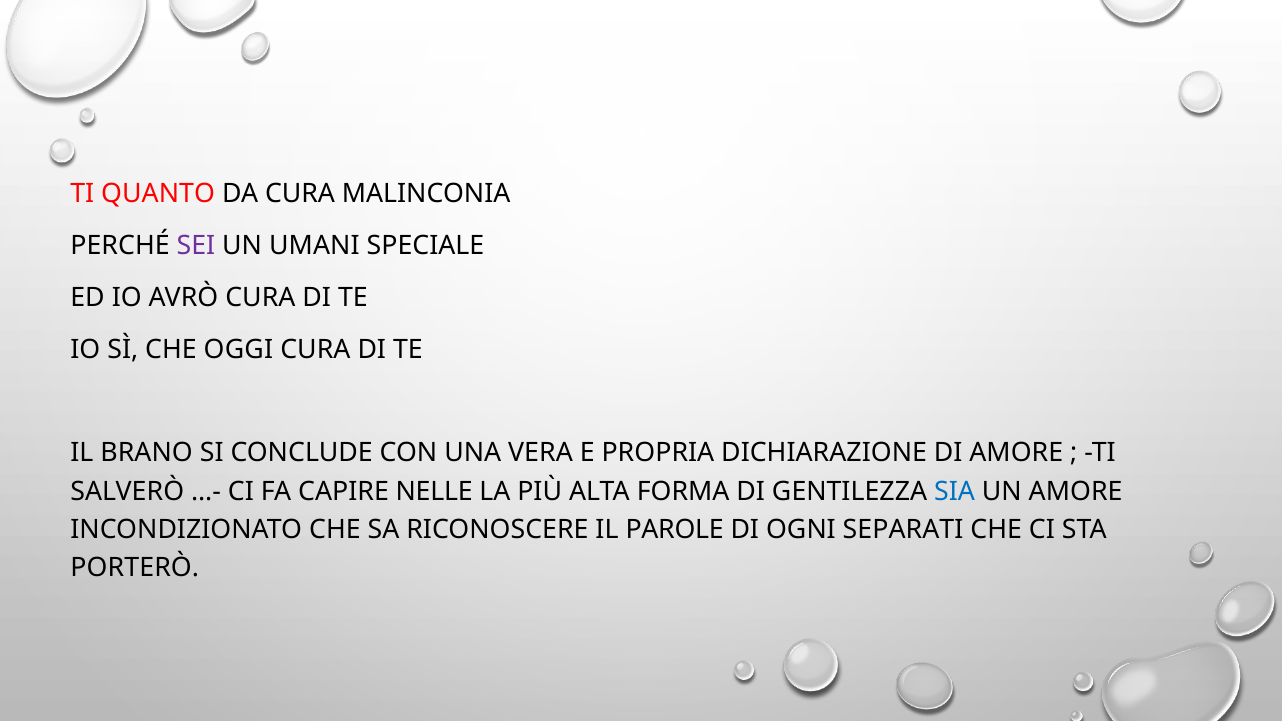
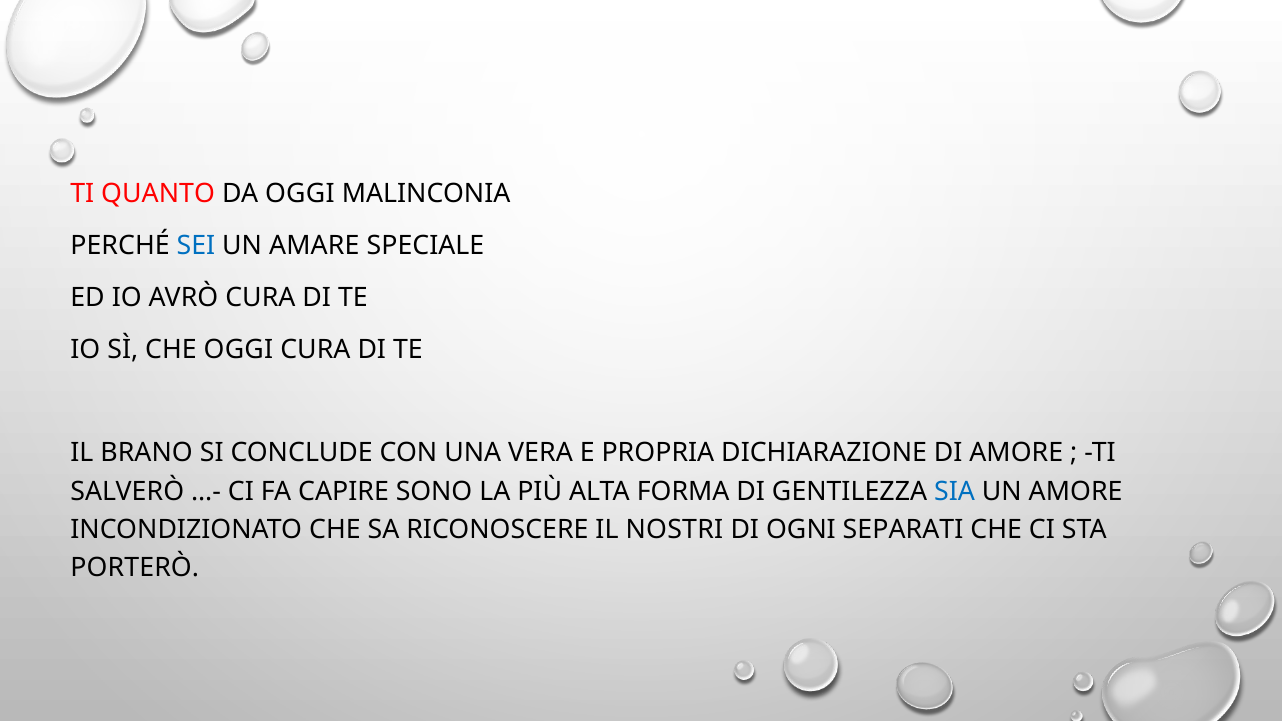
DA CURA: CURA -> OGGI (300, 194)
SEI colour: purple -> blue (196, 246)
UMANI: UMANI -> AMARE (314, 246)
NELLE: NELLE -> SONO (434, 491)
PAROLE: PAROLE -> NOSTRI (674, 530)
